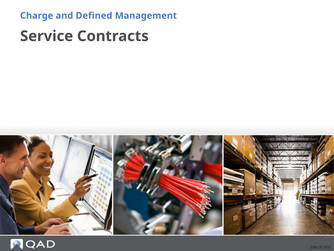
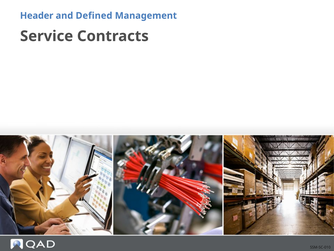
Charge: Charge -> Header (37, 16)
